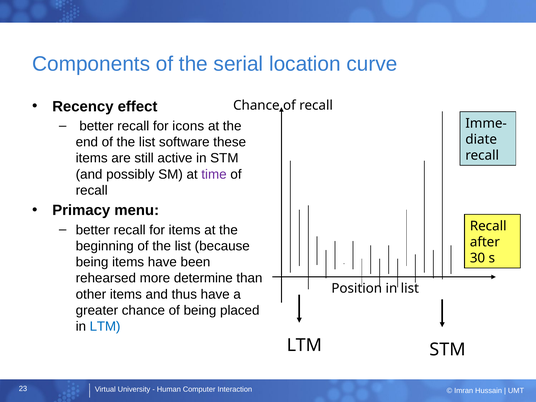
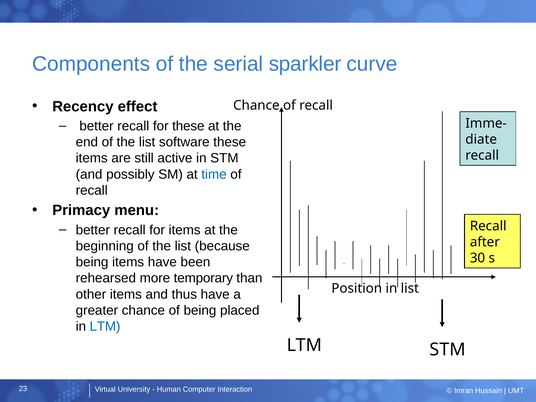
location: location -> sparkler (305, 64)
for icons: icons -> these (188, 126)
time colour: purple -> blue (214, 174)
determine: determine -> temporary (203, 278)
